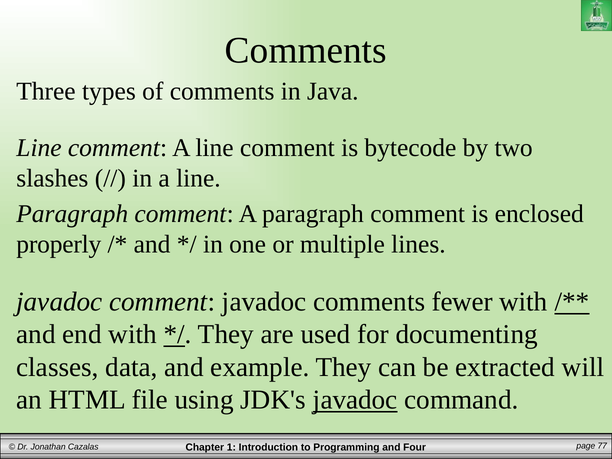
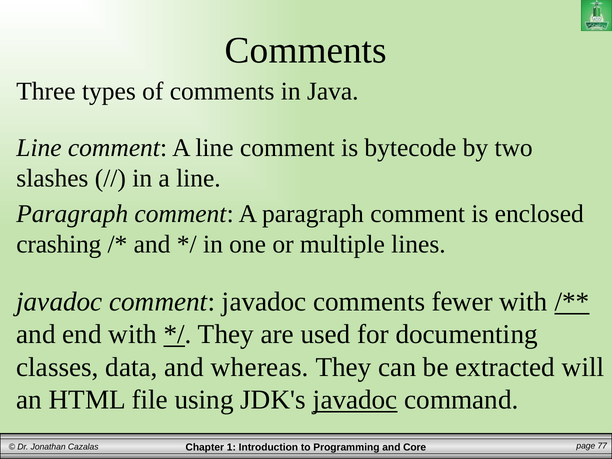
properly: properly -> crashing (59, 245)
example: example -> whereas (260, 367)
Four: Four -> Core (415, 447)
